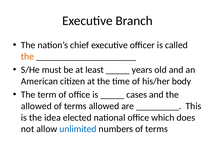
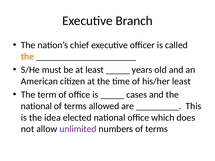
his/her body: body -> least (181, 81)
allowed: allowed -> national (36, 106)
unlimited colour: blue -> purple (78, 129)
